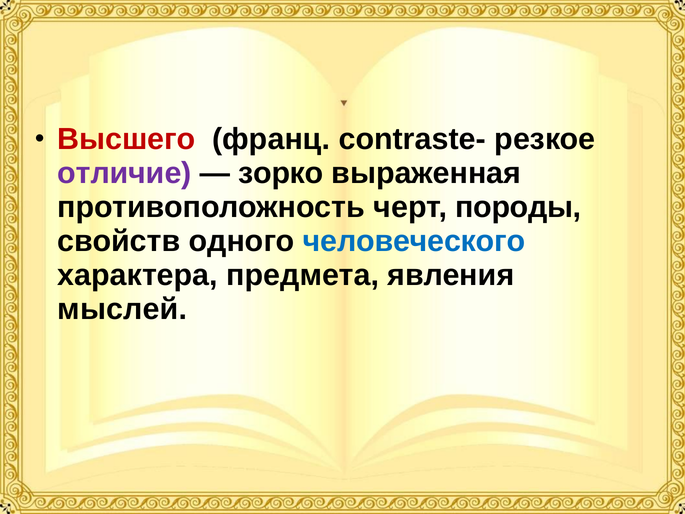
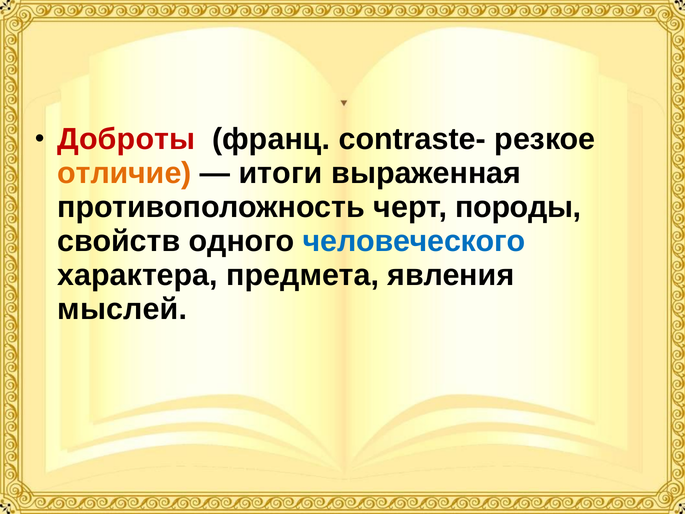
Высшего: Высшего -> Доброты (126, 139)
отличие colour: purple -> orange (124, 173)
зорко: зорко -> итоги (281, 173)
